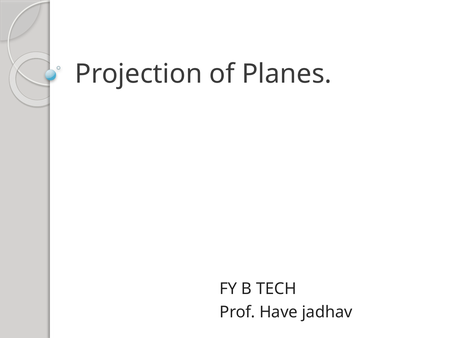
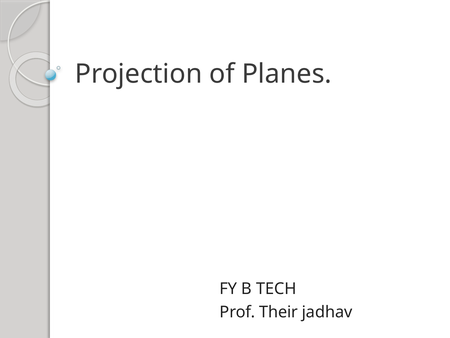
Have: Have -> Their (279, 312)
